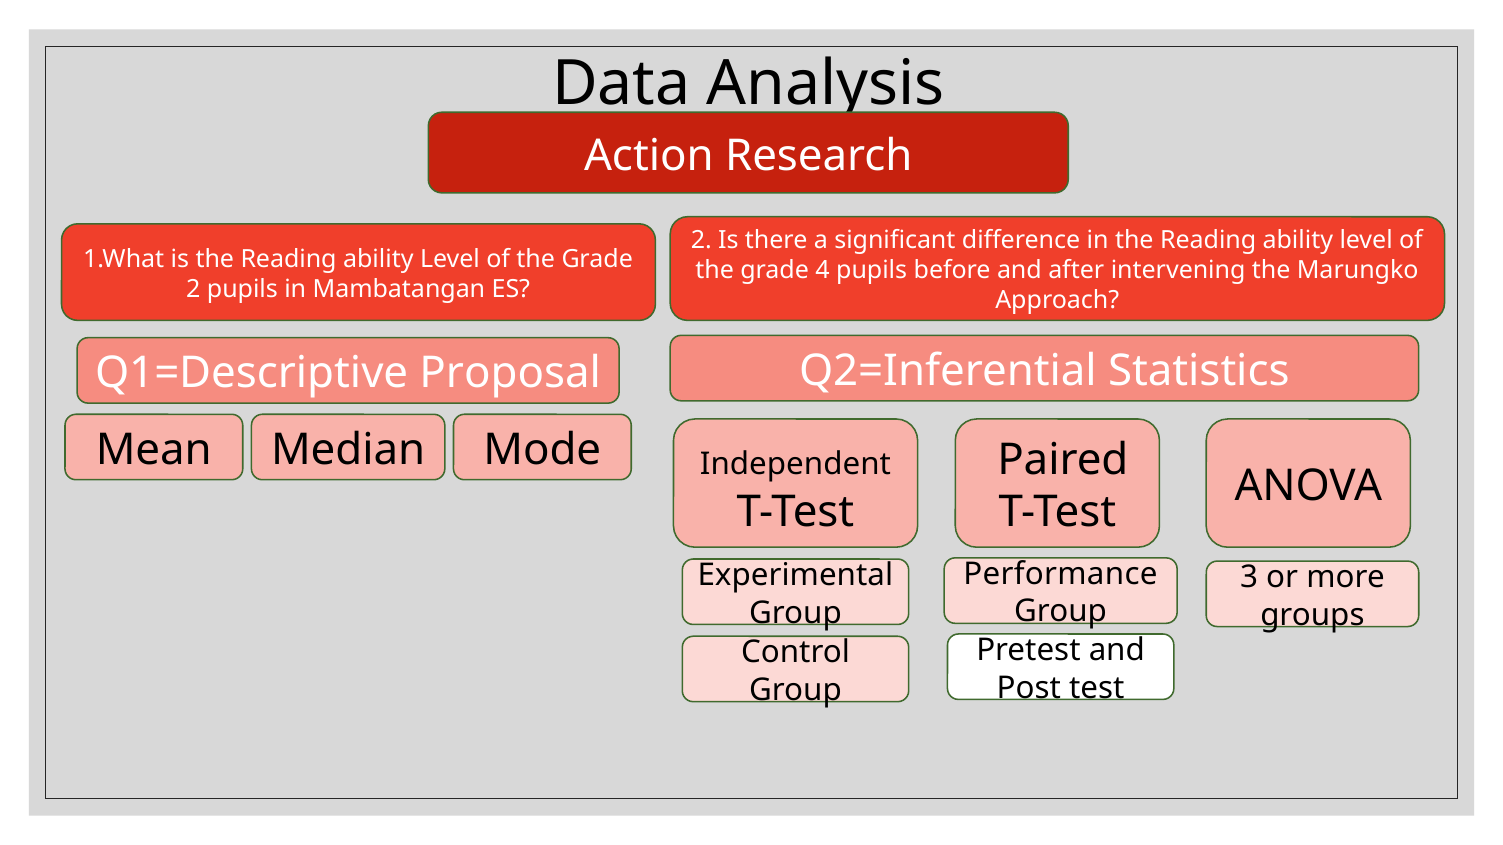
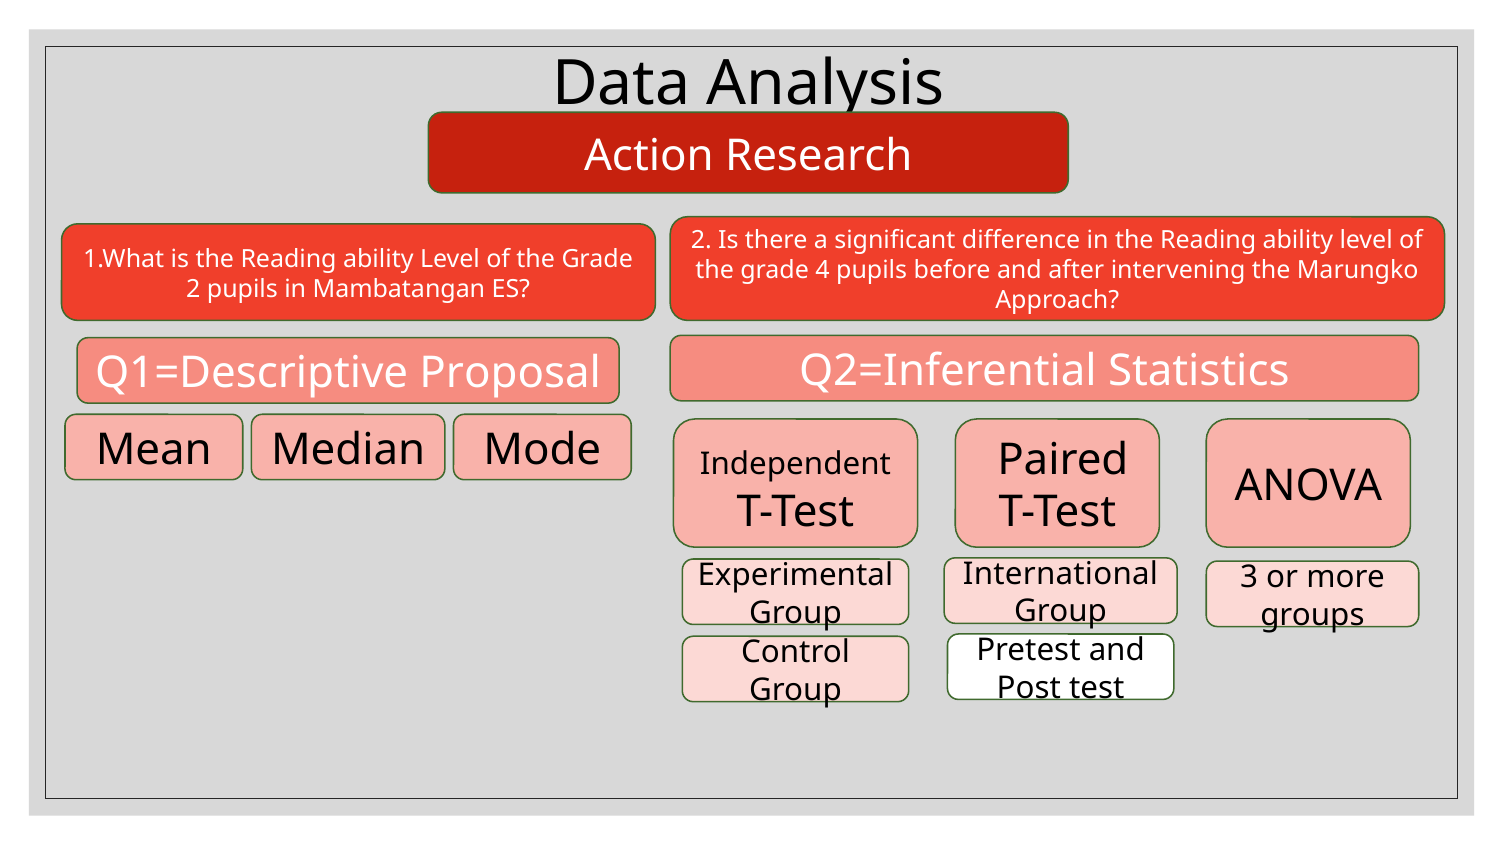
Performance: Performance -> International (1060, 574)
